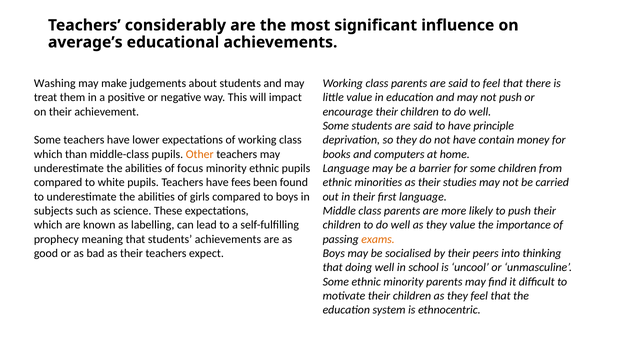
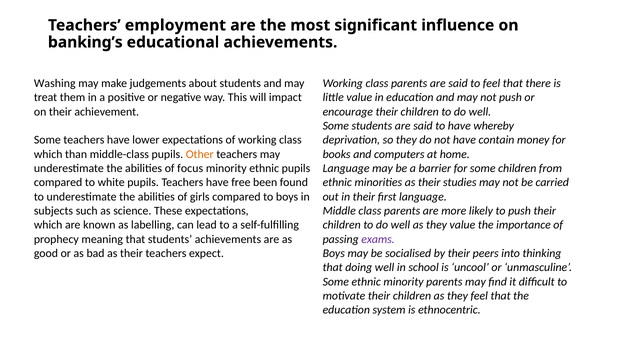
considerably: considerably -> employment (175, 25)
average’s: average’s -> banking’s (85, 42)
principle: principle -> whereby (494, 126)
fees: fees -> free (241, 182)
exams colour: orange -> purple (378, 239)
